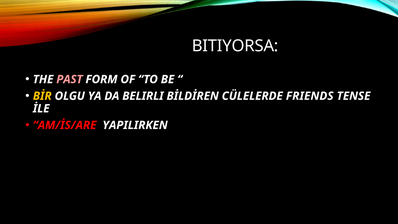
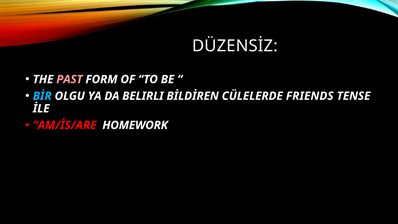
BITIYORSA: BITIYORSA -> DÜZENSİZ (235, 46)
BİR colour: yellow -> light blue (42, 96)
YAPILIRKEN: YAPILIRKEN -> HOMEWORK (135, 125)
